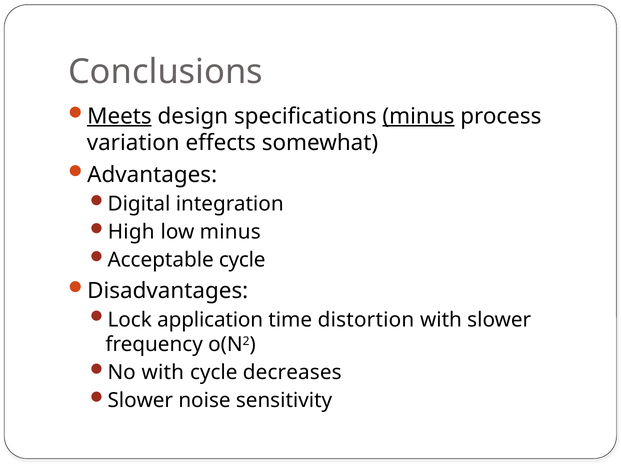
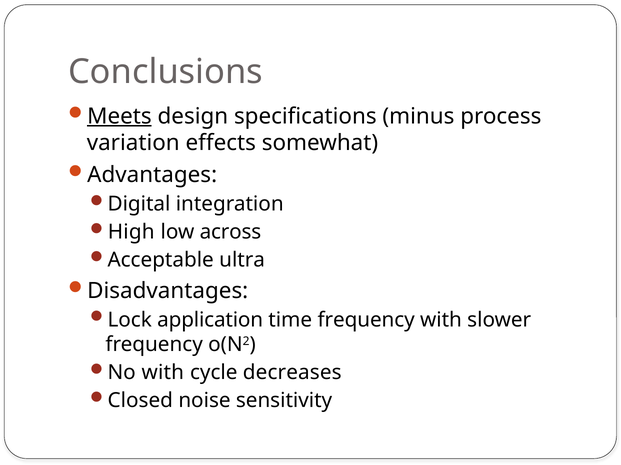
minus underline: present -> none (418, 116)
low minus: minus -> across (230, 232)
Acceptable cycle: cycle -> ultra (242, 260)
time distortion: distortion -> frequency (366, 320)
Slower: Slower -> Closed (140, 401)
